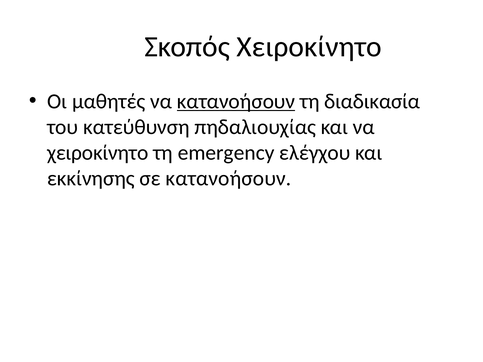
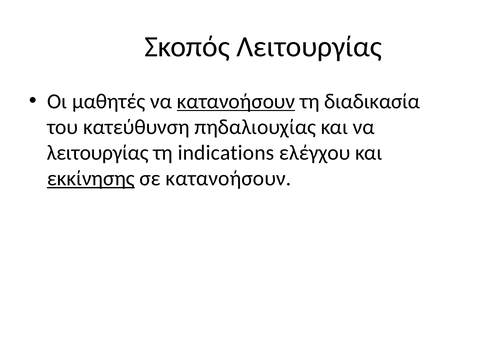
Χειροκίνητο: Χειροκίνητο -> Λειτουργίας (309, 47)
χειροκίνητο: χειροκίνητο -> λειτουργίας (98, 153)
emergency: emergency -> indications (226, 153)
εκκίνησης underline: none -> present (91, 179)
